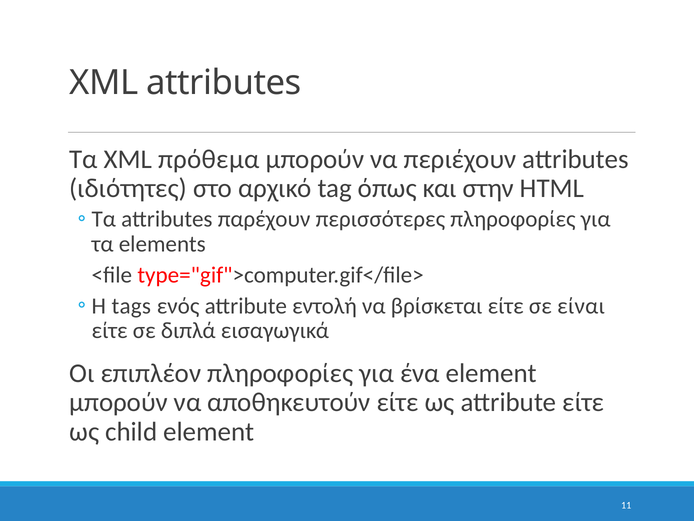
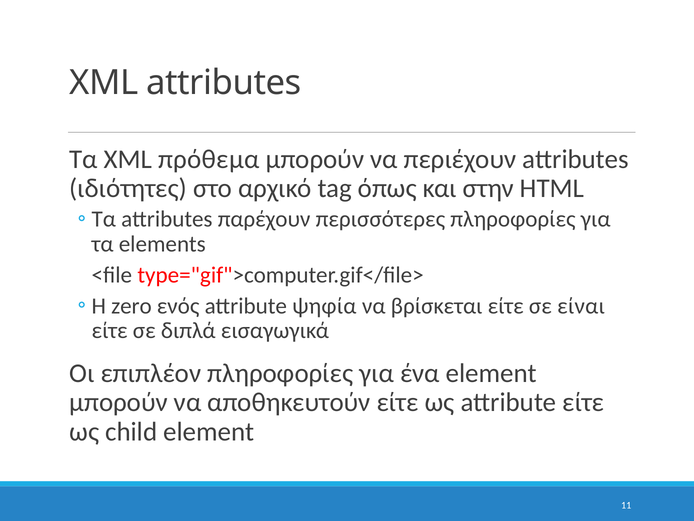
tags: tags -> zero (131, 306)
εντολή: εντολή -> ψηφία (324, 306)
